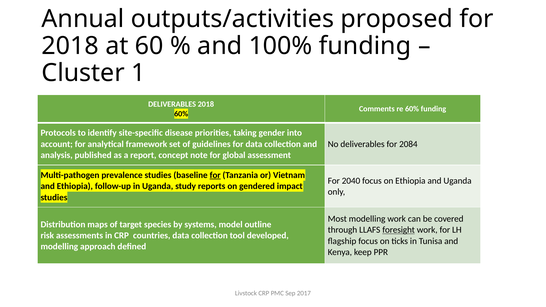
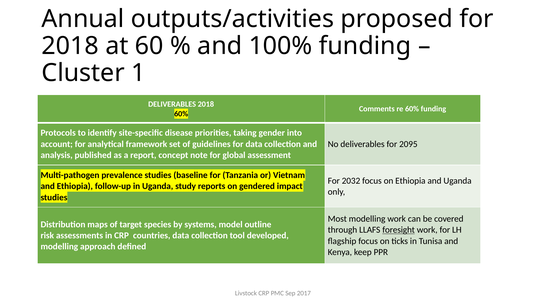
2084: 2084 -> 2095 (408, 144)
for underline: present -> none (215, 175)
2040: 2040 -> 2032 (351, 181)
